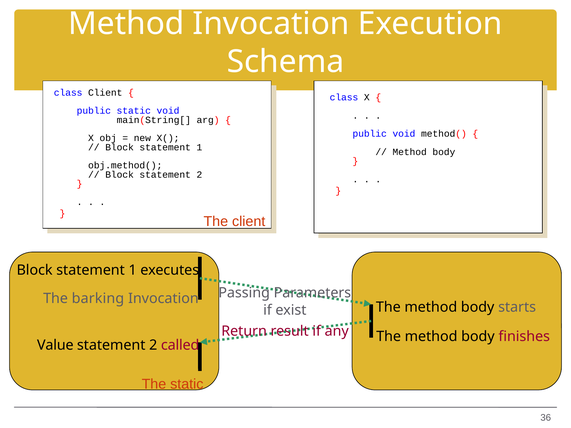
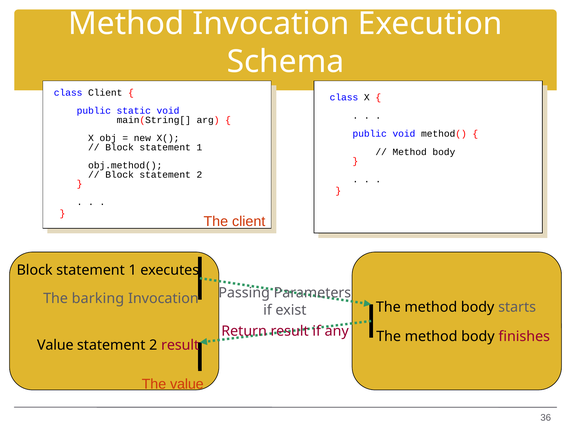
2 called: called -> result (180, 345)
The static: static -> value (187, 384)
